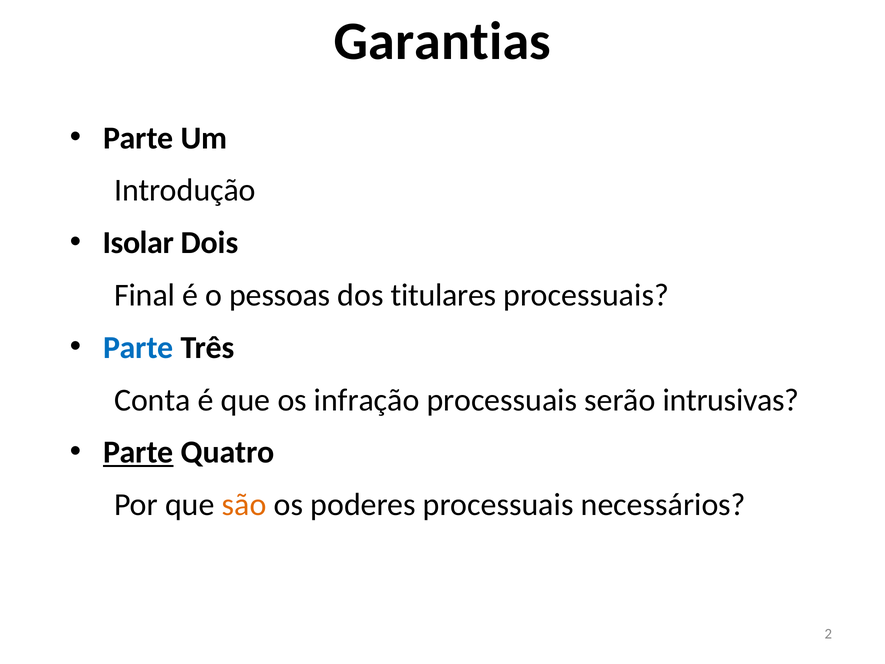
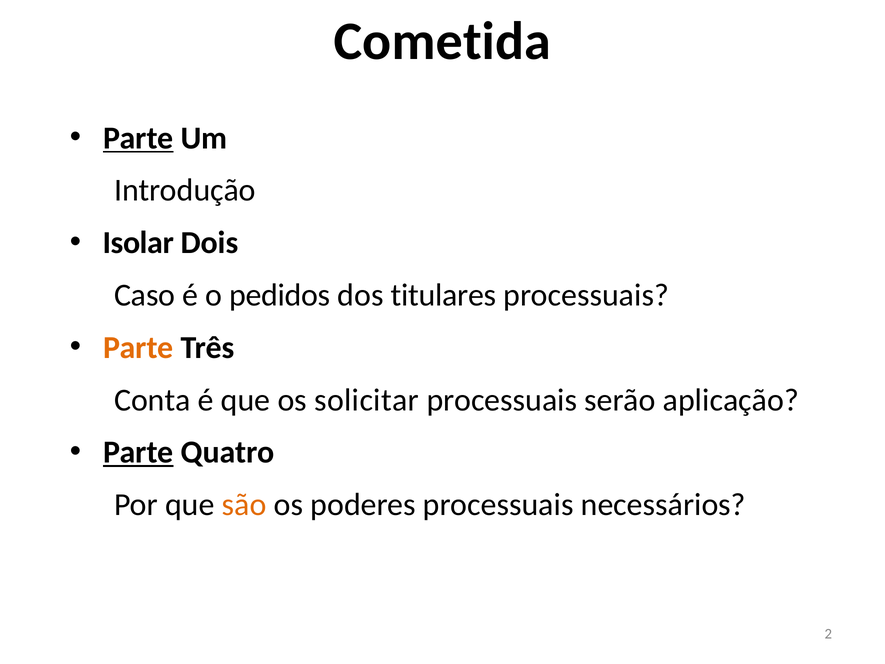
Garantias: Garantias -> Cometida (442, 41)
Parte underline: none -> present (138, 138)
Final: Final -> Caso (145, 295)
pessoas: pessoas -> pedidos (280, 295)
Parte colour: blue -> orange (138, 347)
infração: infração -> solicitar (367, 400)
intrusivas: intrusivas -> aplicação (731, 400)
